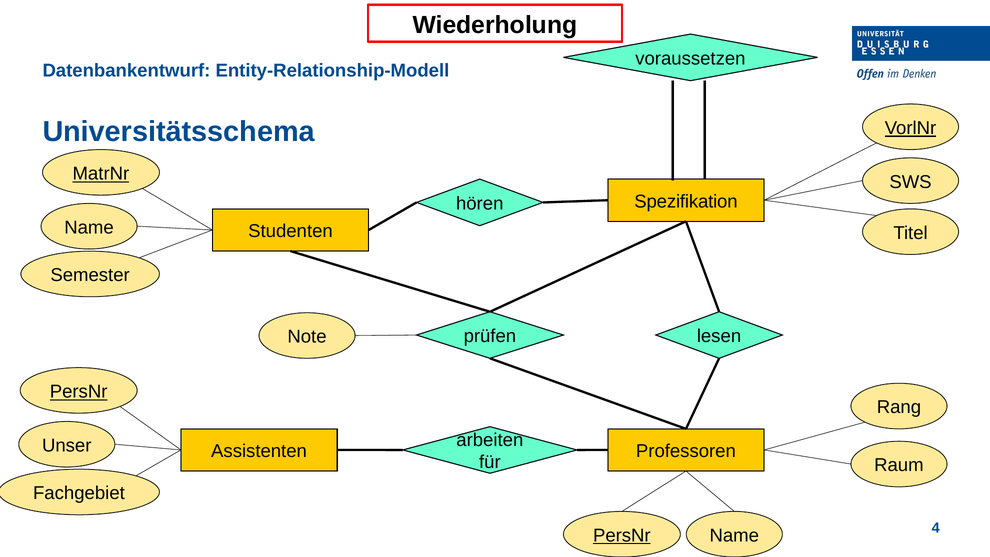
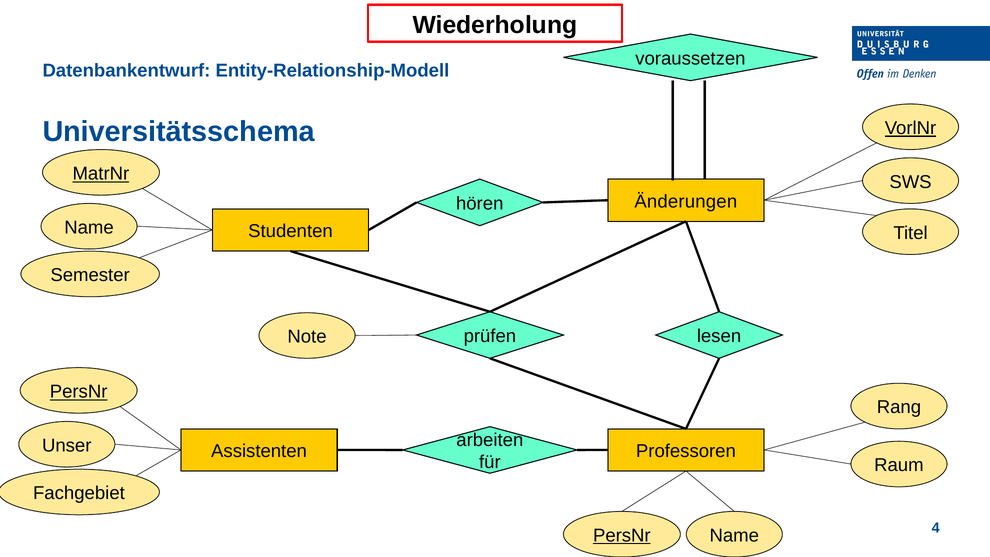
Spezifikation: Spezifikation -> Änderungen (686, 201)
